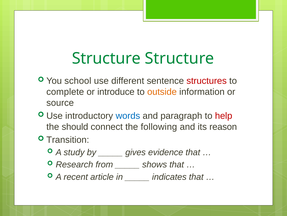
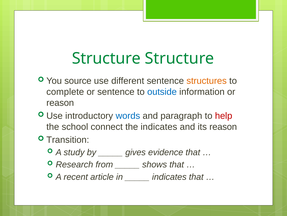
school: school -> source (78, 81)
structures colour: red -> orange (207, 81)
or introduce: introduce -> sentence (116, 92)
outside colour: orange -> blue (162, 92)
source: source -> reason (60, 102)
should: should -> school (75, 126)
the following: following -> indicates (159, 126)
